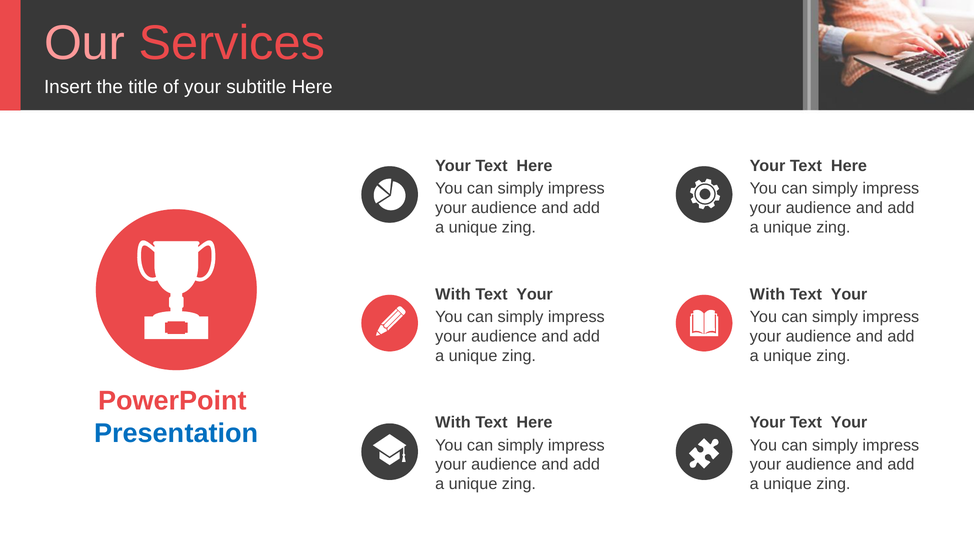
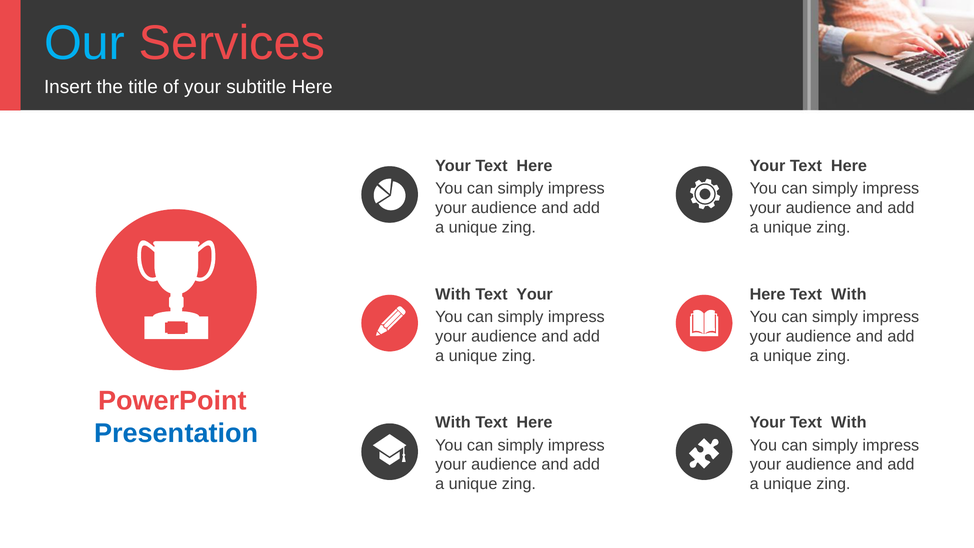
Our colour: pink -> light blue (85, 43)
With: With -> Here (768, 294)
Your: Your -> With (849, 294)
Your Text Your: Your -> With (849, 423)
